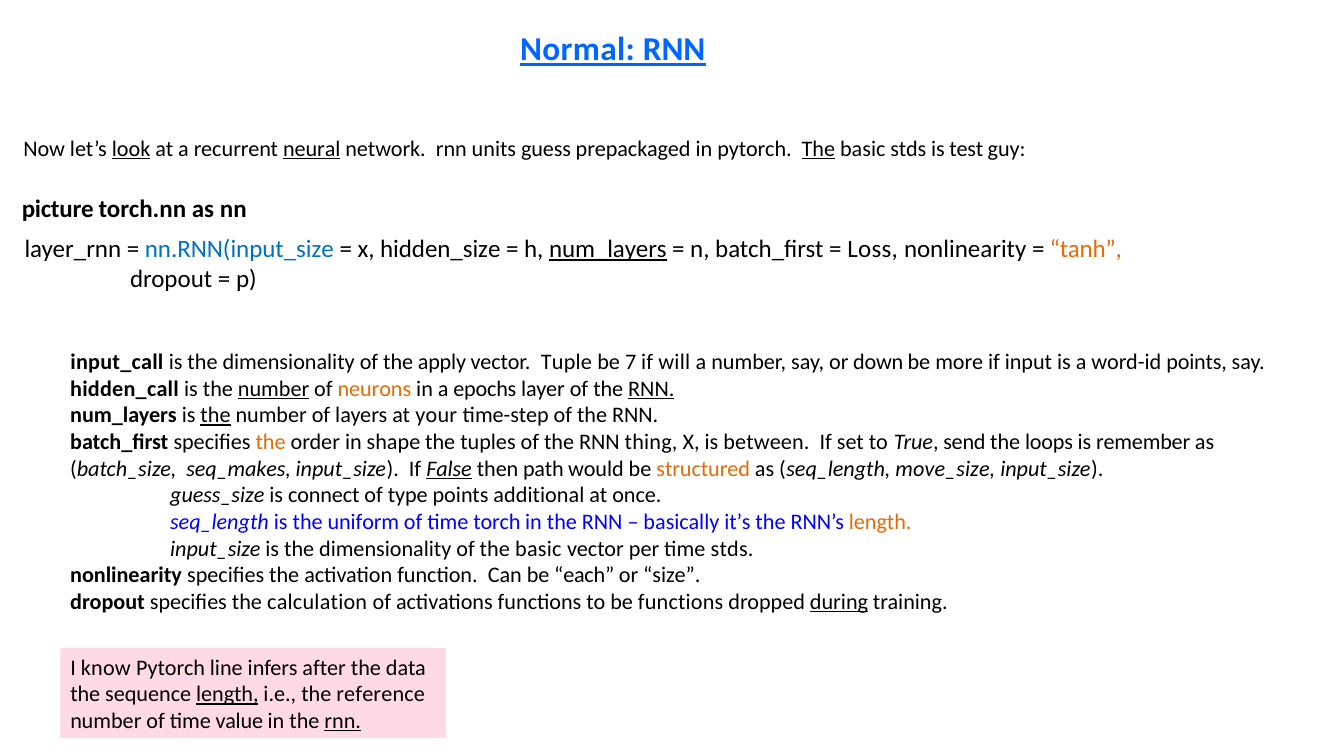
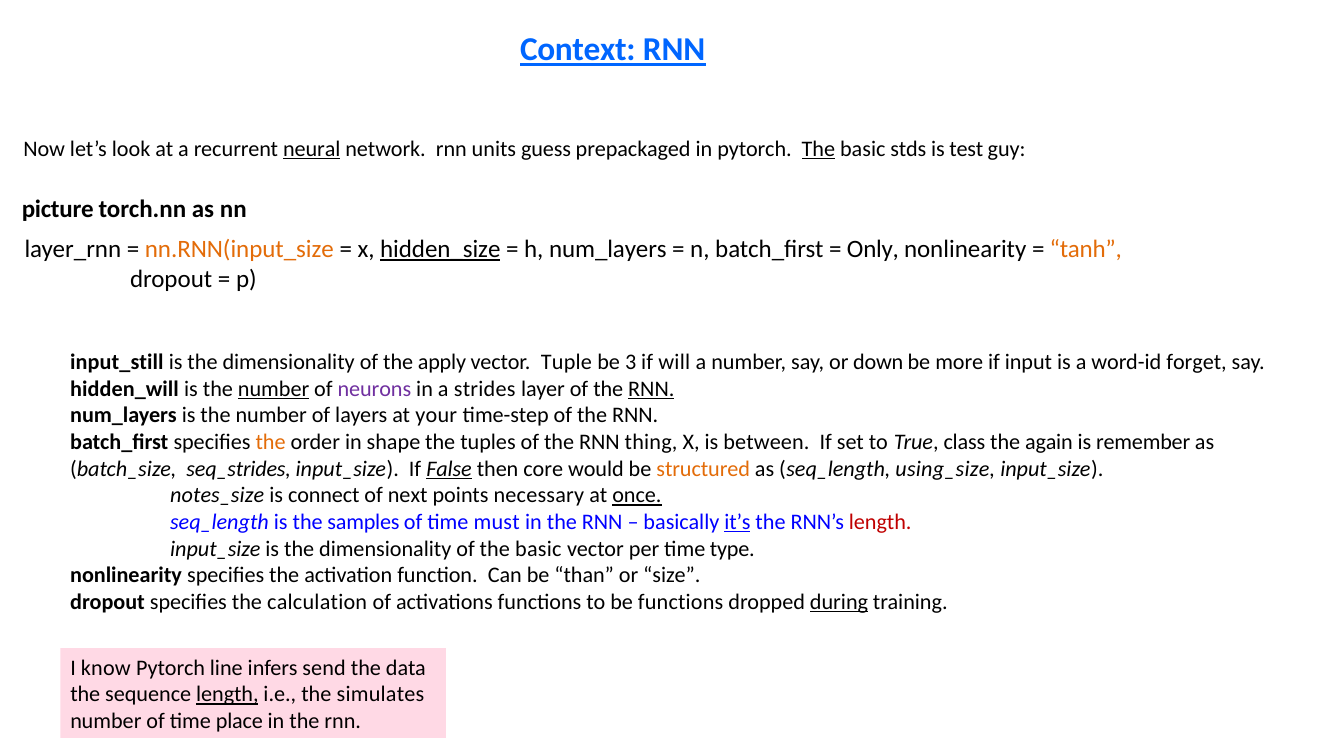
Normal: Normal -> Context (578, 50)
look underline: present -> none (131, 149)
nn.RNN(input_size colour: blue -> orange (239, 249)
hidden_size underline: none -> present (440, 249)
num_layers underline: present -> none (608, 249)
Loss: Loss -> Only (873, 249)
input_call: input_call -> input_still (117, 362)
7: 7 -> 3 (631, 362)
word-id points: points -> forget (1196, 362)
hidden_call: hidden_call -> hidden_will (125, 389)
neurons colour: orange -> purple (374, 389)
epochs: epochs -> strides (485, 389)
the underline: present -> none (216, 415)
send: send -> class (964, 442)
loops: loops -> again (1049, 442)
seq_makes: seq_makes -> seq_strides (239, 469)
path: path -> core (543, 469)
move_size: move_size -> using_size (945, 469)
guess_size: guess_size -> notes_size (217, 495)
type: type -> next (408, 495)
additional: additional -> necessary (539, 495)
once underline: none -> present (637, 495)
uniform: uniform -> samples (363, 522)
torch: torch -> must (497, 522)
it’s underline: none -> present (737, 522)
length colour: orange -> red (880, 522)
time stds: stds -> type (732, 549)
each: each -> than (584, 575)
after: after -> send (324, 668)
reference: reference -> simulates (381, 694)
value: value -> place (239, 721)
rnn underline: present -> none (343, 721)
